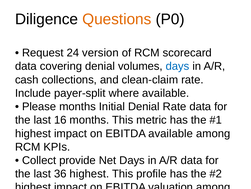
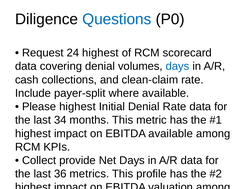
Questions colour: orange -> blue (117, 19)
24 version: version -> highest (100, 53)
Please months: months -> highest (77, 106)
16: 16 -> 34 (60, 120)
36 highest: highest -> metrics (89, 173)
